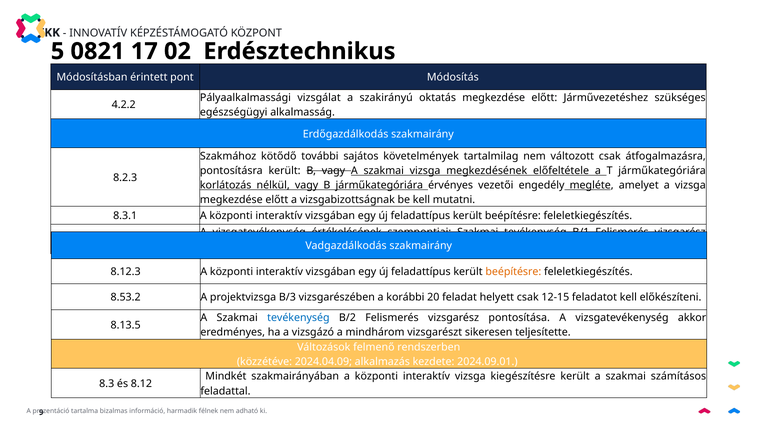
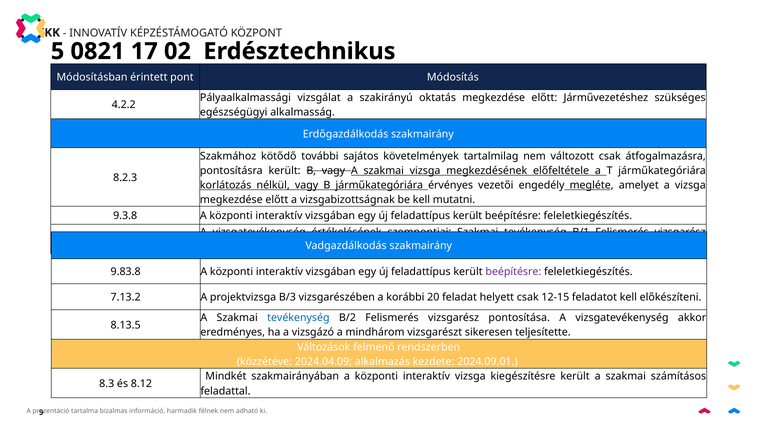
8.3.1: 8.3.1 -> 9.3.8 (125, 216)
8.12.3: 8.12.3 -> 9.83.8 (126, 272)
beépítésre colour: orange -> purple (513, 272)
8.53.2: 8.53.2 -> 7.13.2 (126, 297)
